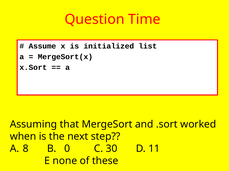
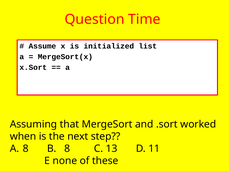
B 0: 0 -> 8 (67, 149)
30: 30 -> 13 (112, 149)
